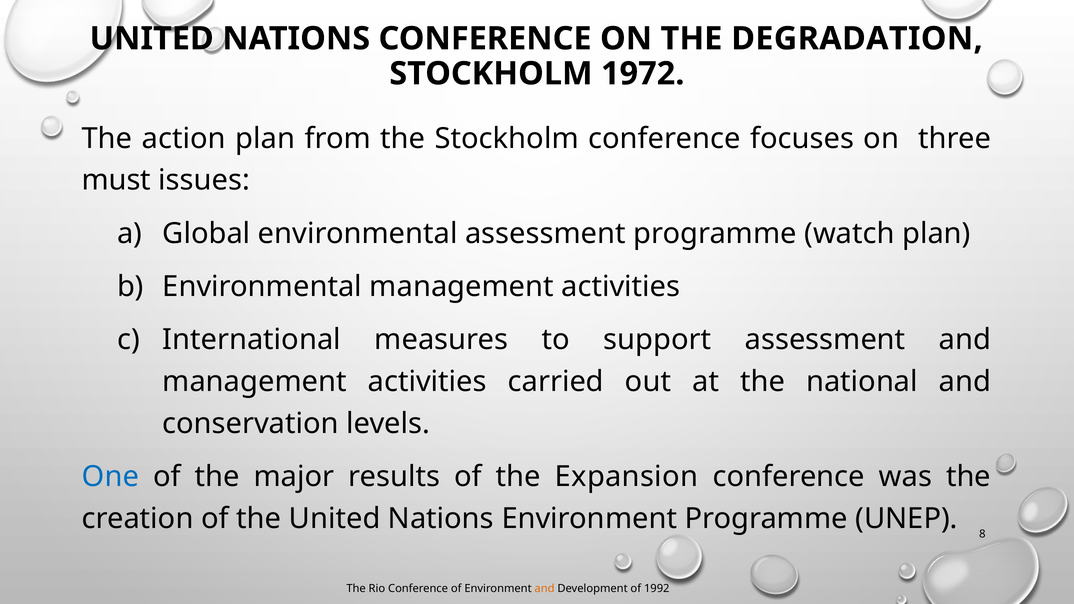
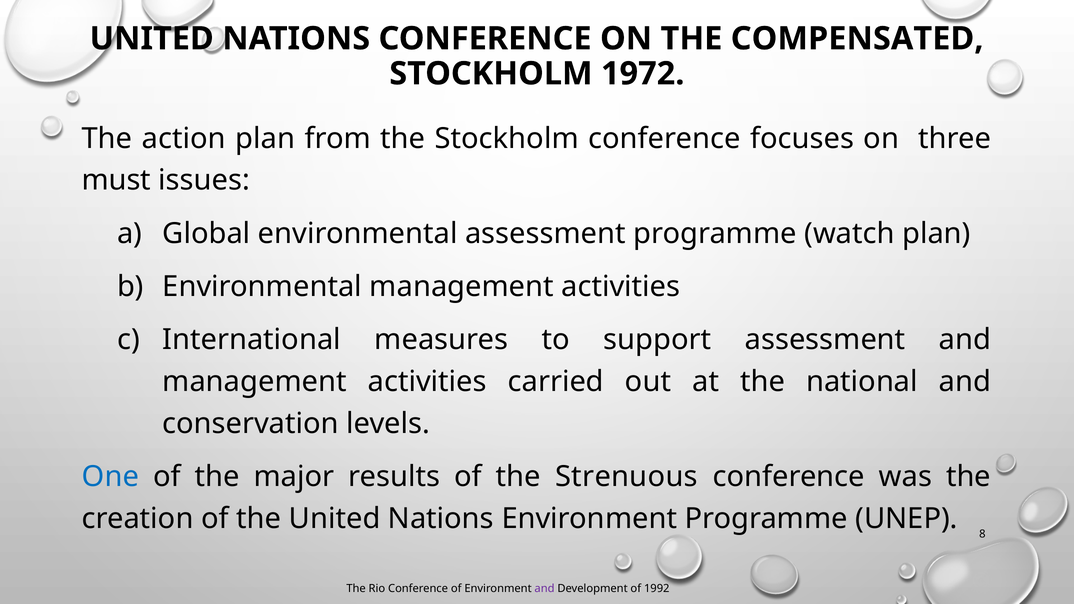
DEGRADATION: DEGRADATION -> COMPENSATED (857, 39)
Expansion: Expansion -> Strenuous (627, 477)
and colour: orange -> purple (545, 589)
